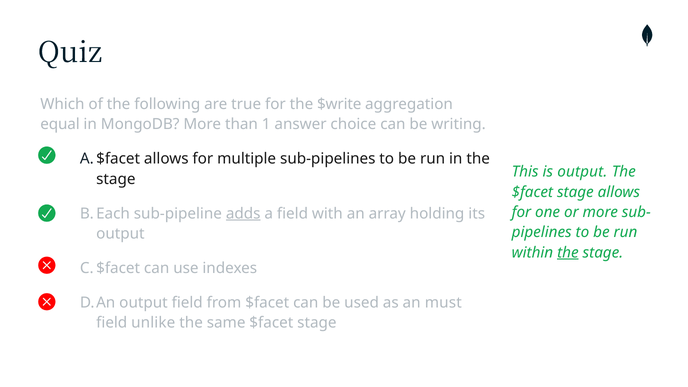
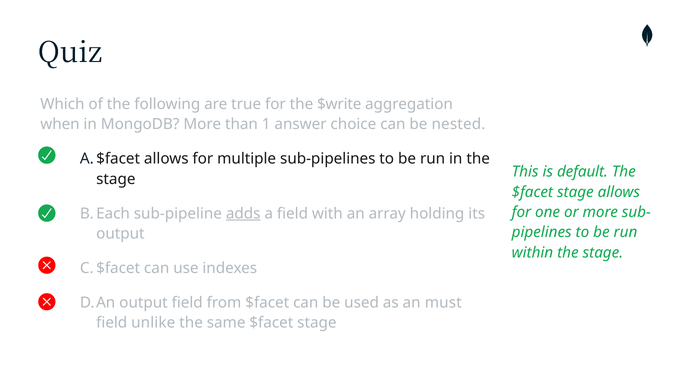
equal: equal -> when (60, 124)
writing: writing -> nested (458, 124)
is output: output -> default (582, 172)
the underline: present -> none (568, 253)
